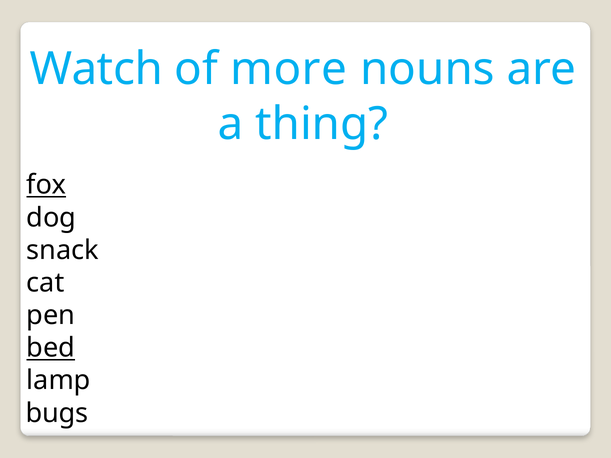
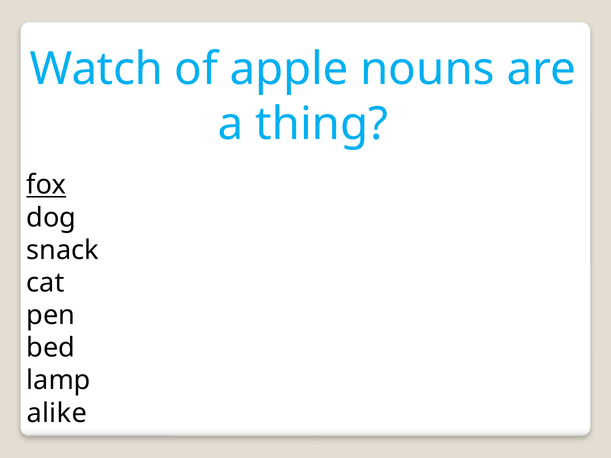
more: more -> apple (289, 69)
bed underline: present -> none (51, 348)
bugs: bugs -> alike (57, 413)
